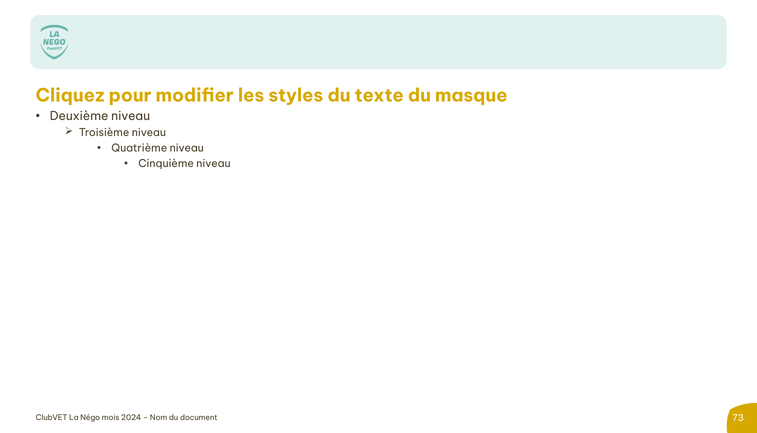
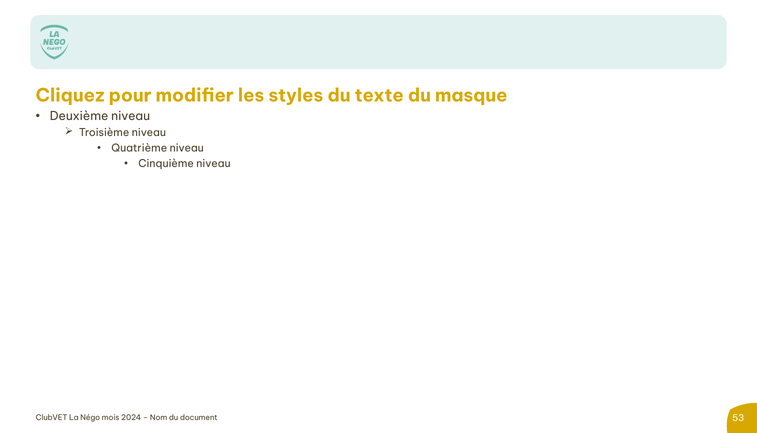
73: 73 -> 53 (738, 418)
